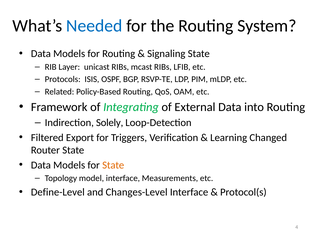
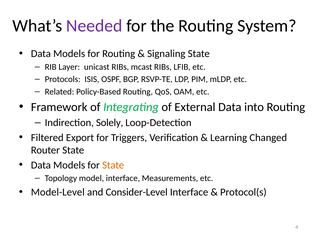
Needed colour: blue -> purple (94, 26)
Define-Level: Define-Level -> Model-Level (58, 192)
Changes-Level: Changes-Level -> Consider-Level (137, 192)
